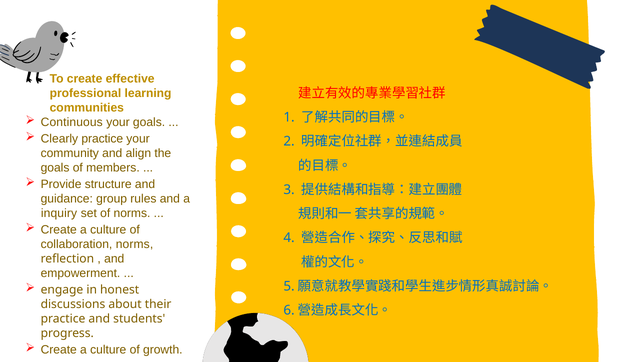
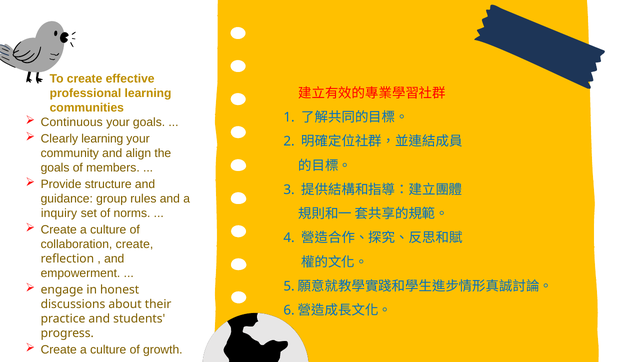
Clearly practice: practice -> learning (102, 139)
collaboration norms: norms -> create (135, 244)
